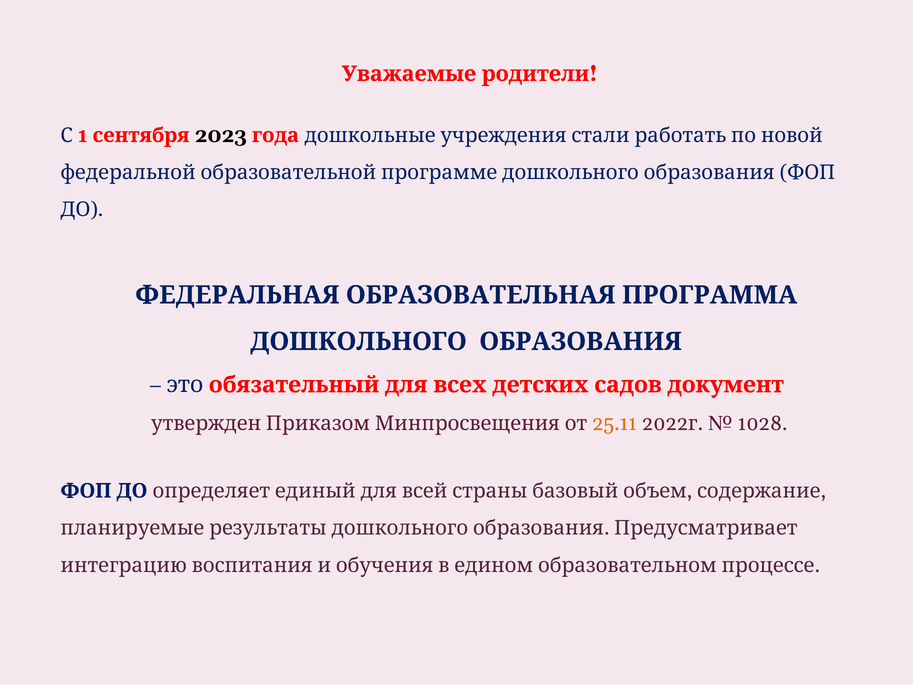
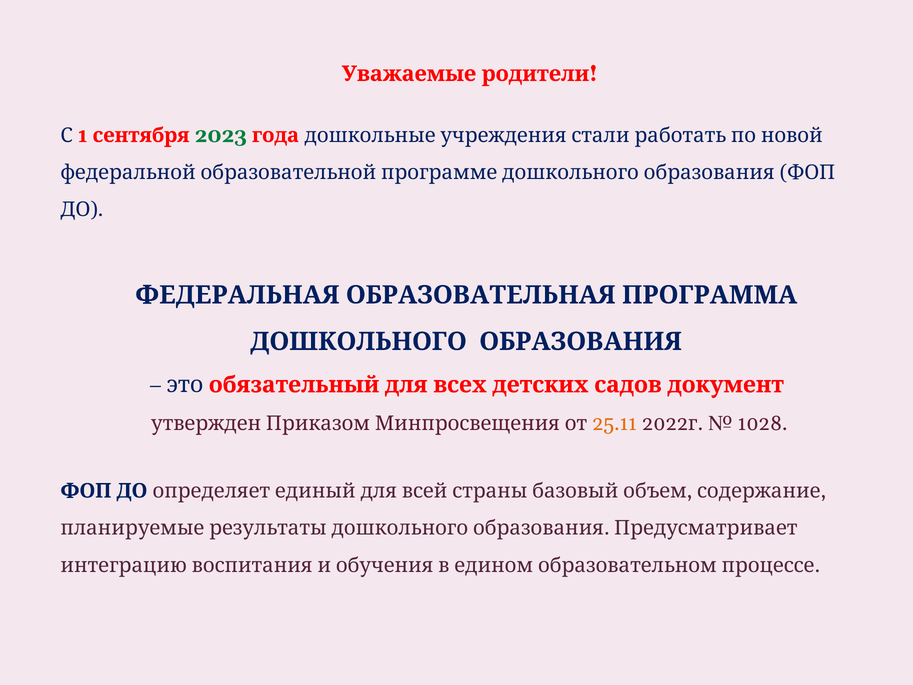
2023 colour: black -> green (221, 135)
